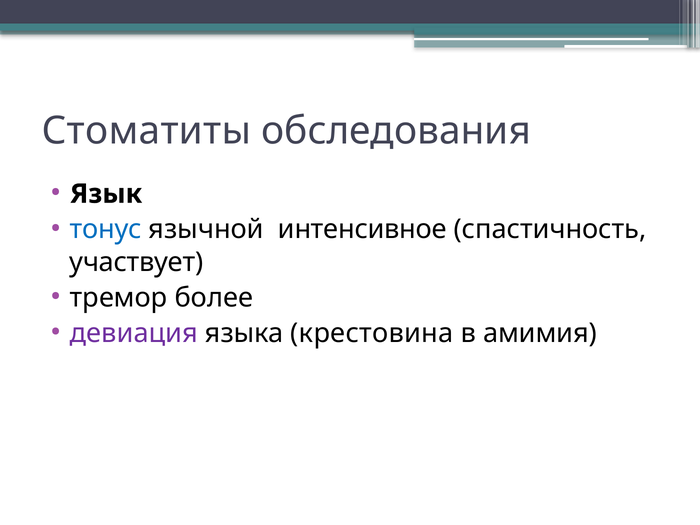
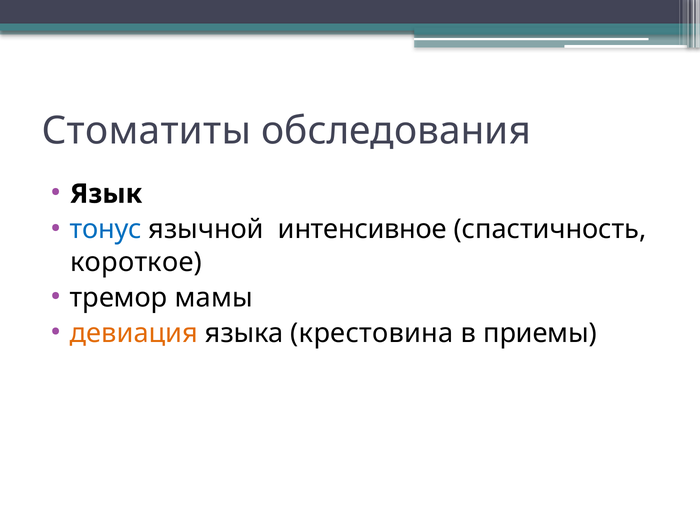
участвует: участвует -> короткое (136, 262)
более: более -> мамы (214, 298)
девиация colour: purple -> orange (134, 333)
амимия: амимия -> приемы (540, 333)
